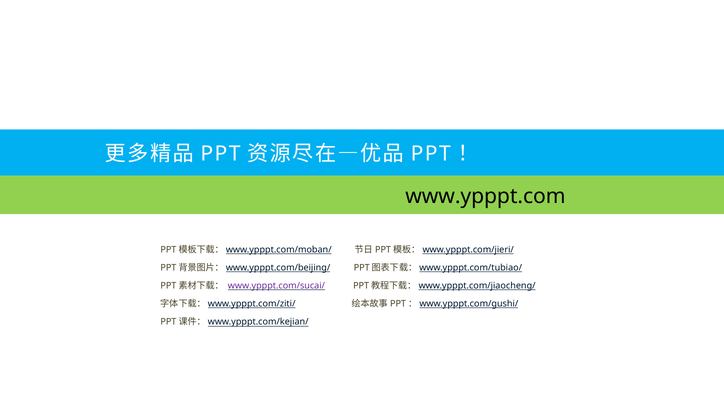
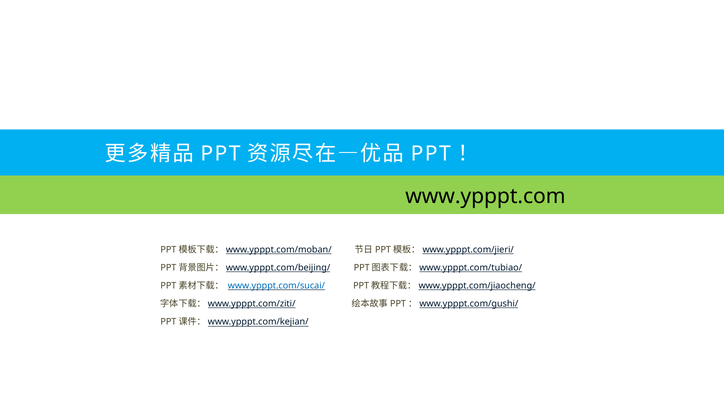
www.ypppt.com/sucai/ colour: purple -> blue (276, 286)
